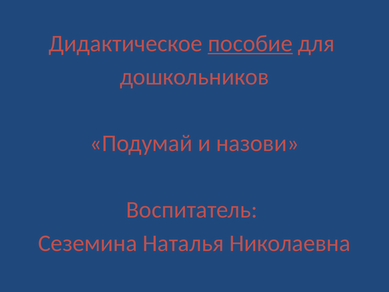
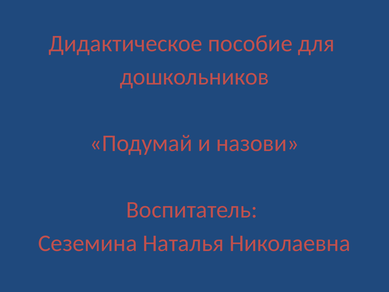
пособие underline: present -> none (250, 43)
